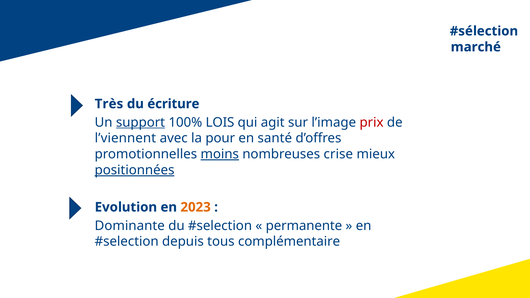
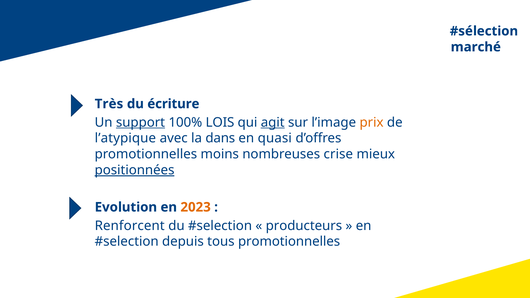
agit underline: none -> present (273, 122)
prix colour: red -> orange (372, 122)
l’viennent: l’viennent -> l’atypique (125, 138)
pour: pour -> dans (220, 138)
santé: santé -> quasi (275, 138)
moins underline: present -> none (220, 154)
Dominante: Dominante -> Renforcent (130, 226)
permanente: permanente -> producteurs (304, 226)
tous complémentaire: complémentaire -> promotionnelles (289, 242)
